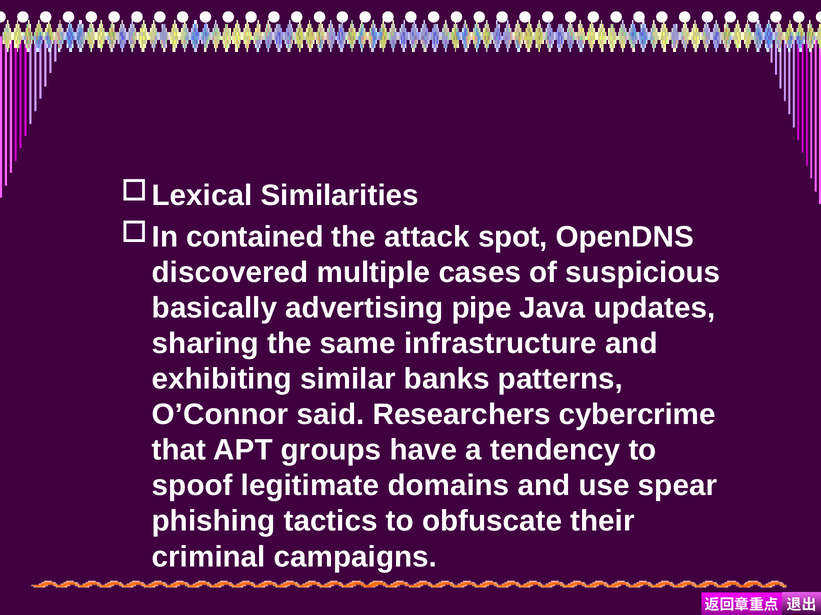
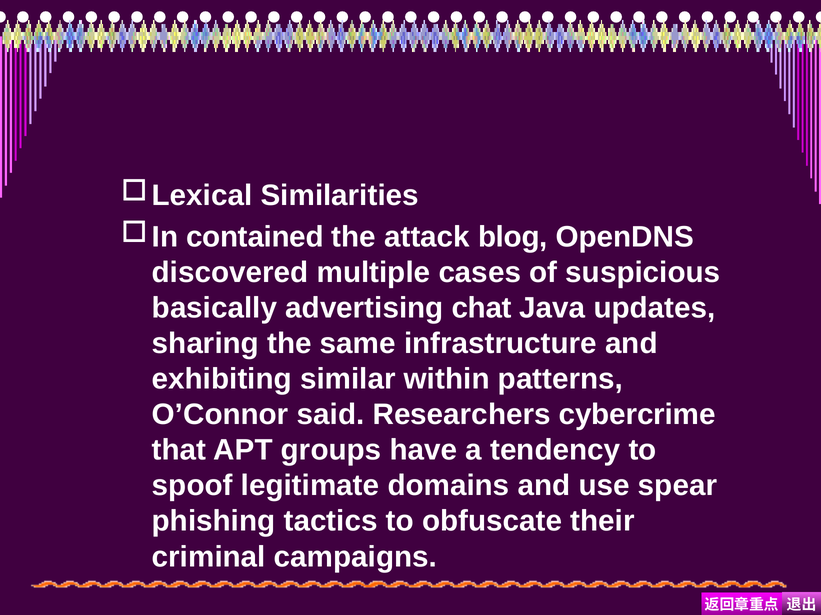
spot: spot -> blog (513, 237)
pipe: pipe -> chat (482, 309)
banks: banks -> within (447, 380)
